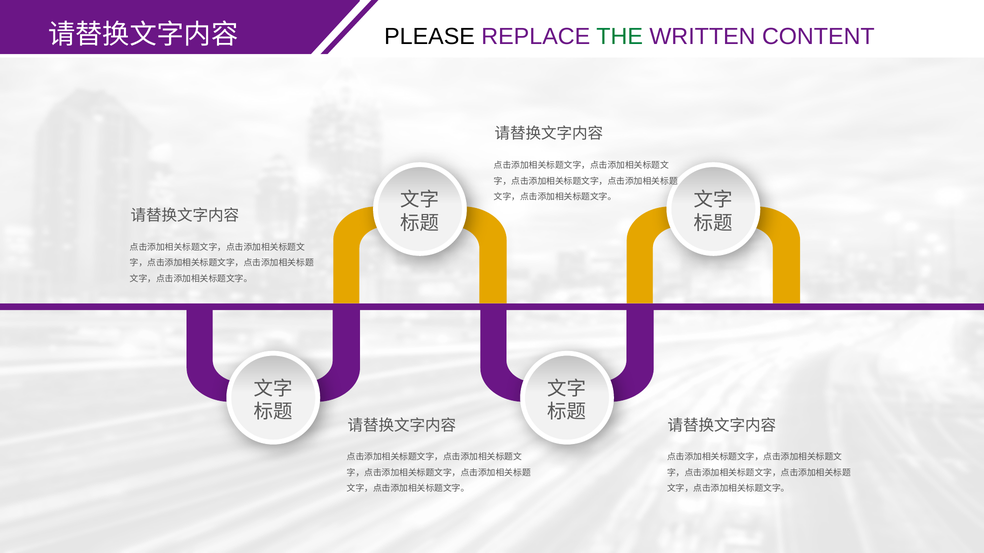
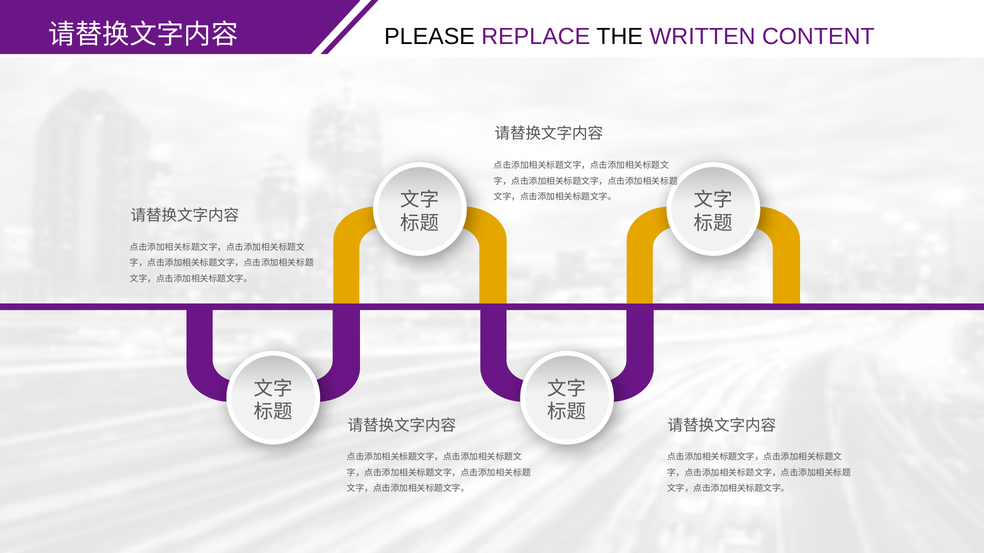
THE colour: green -> black (620, 37)
